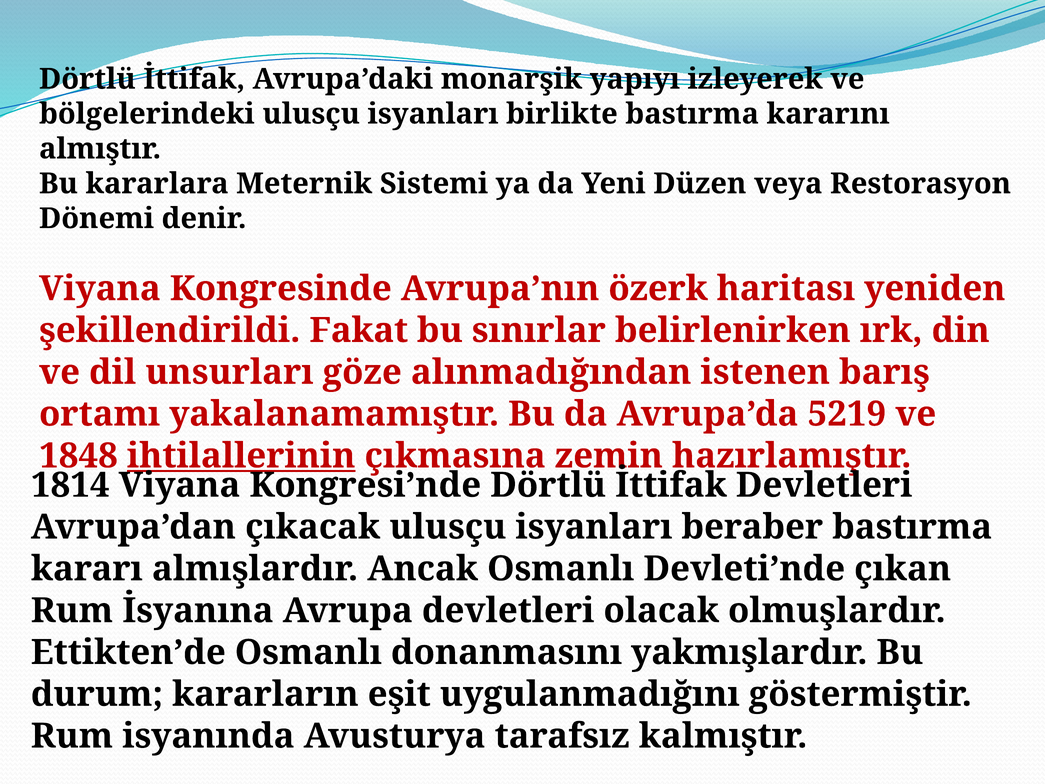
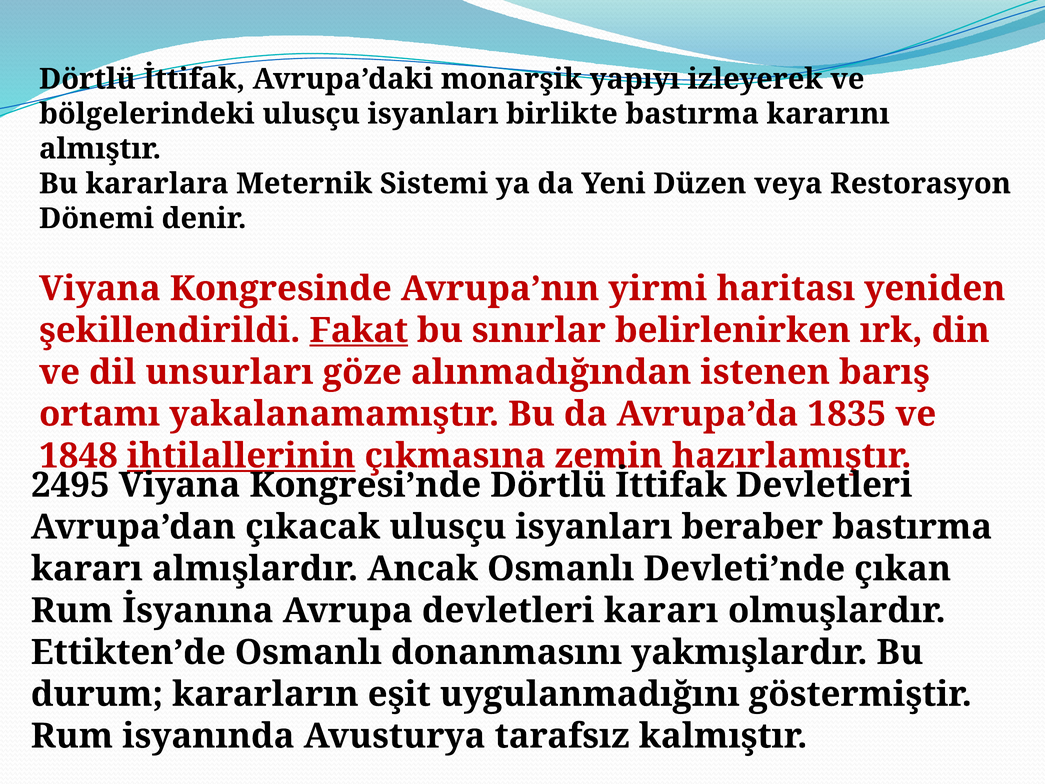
özerk: özerk -> yirmi (658, 289)
Fakat underline: none -> present (359, 330)
5219: 5219 -> 1835 (847, 414)
1814: 1814 -> 2495 (70, 485)
devletleri olacak: olacak -> kararı (661, 610)
